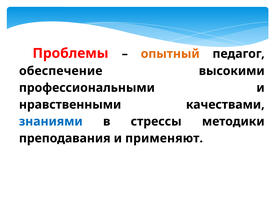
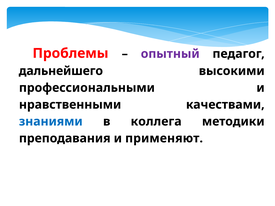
опытный colour: orange -> purple (170, 54)
обеспечение: обеспечение -> дальнейшего (61, 71)
стрессы: стрессы -> коллега (156, 122)
